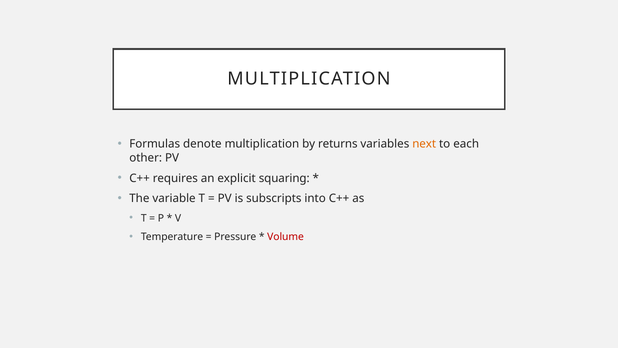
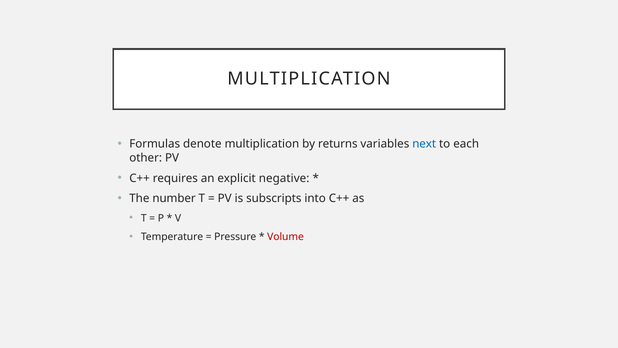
next colour: orange -> blue (424, 144)
squaring: squaring -> negative (284, 178)
variable: variable -> number (174, 198)
